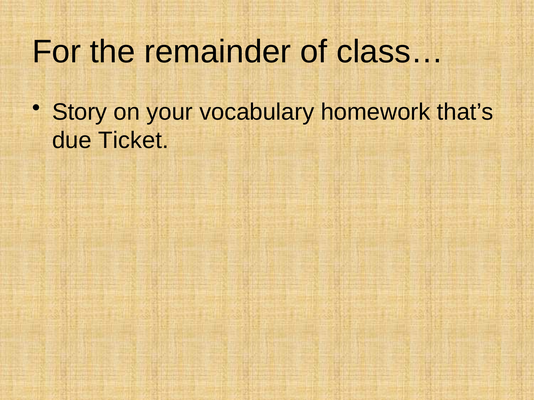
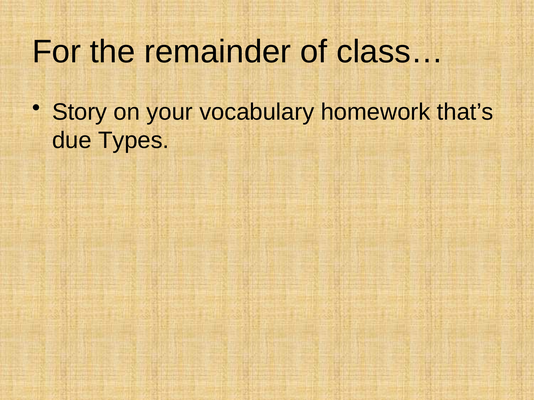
Ticket: Ticket -> Types (134, 141)
